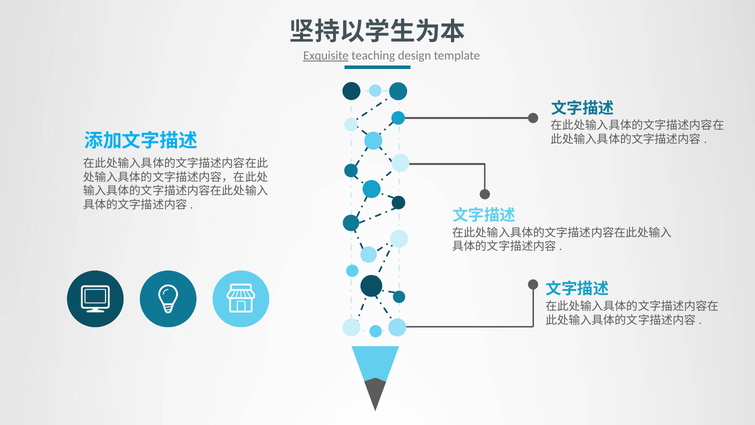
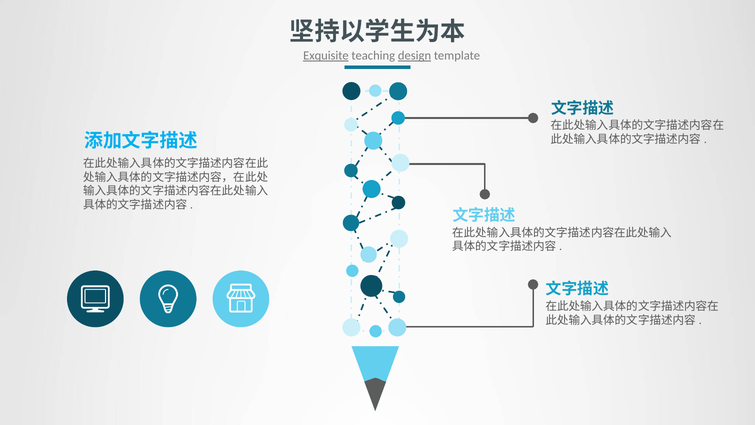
design underline: none -> present (415, 56)
